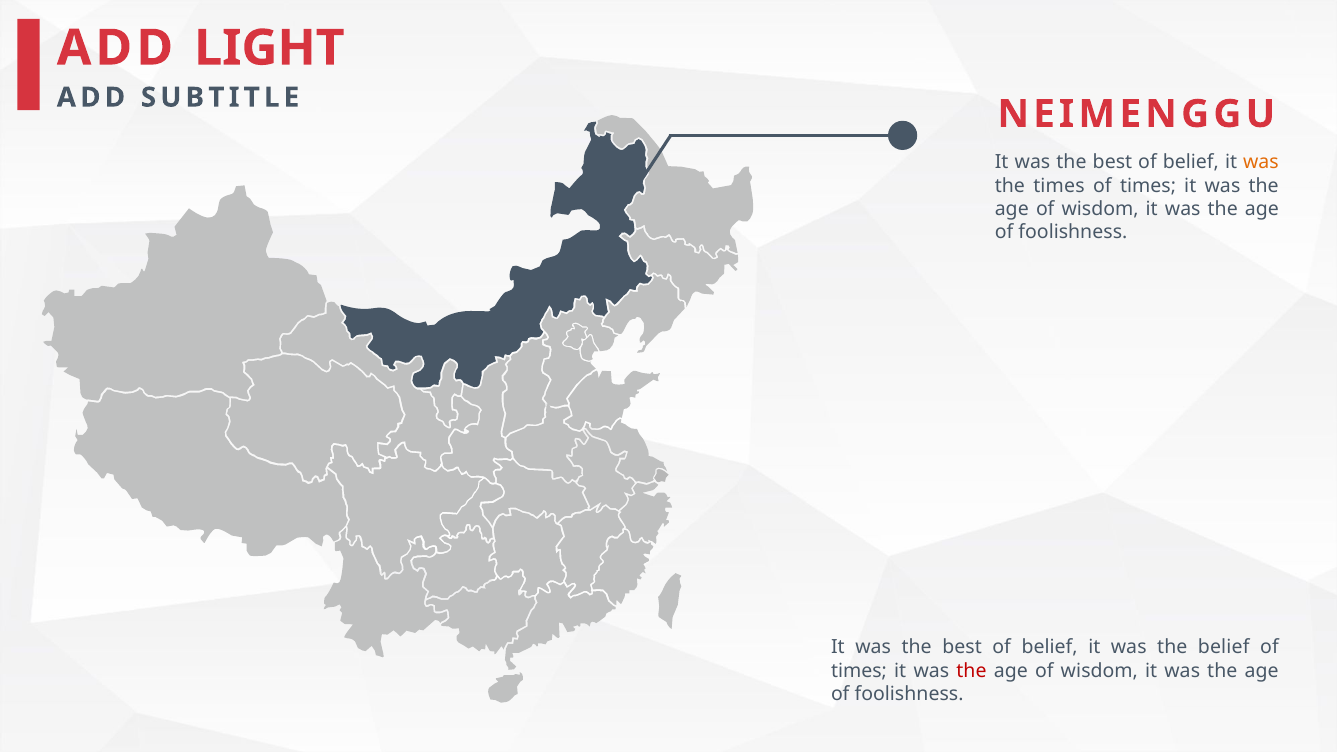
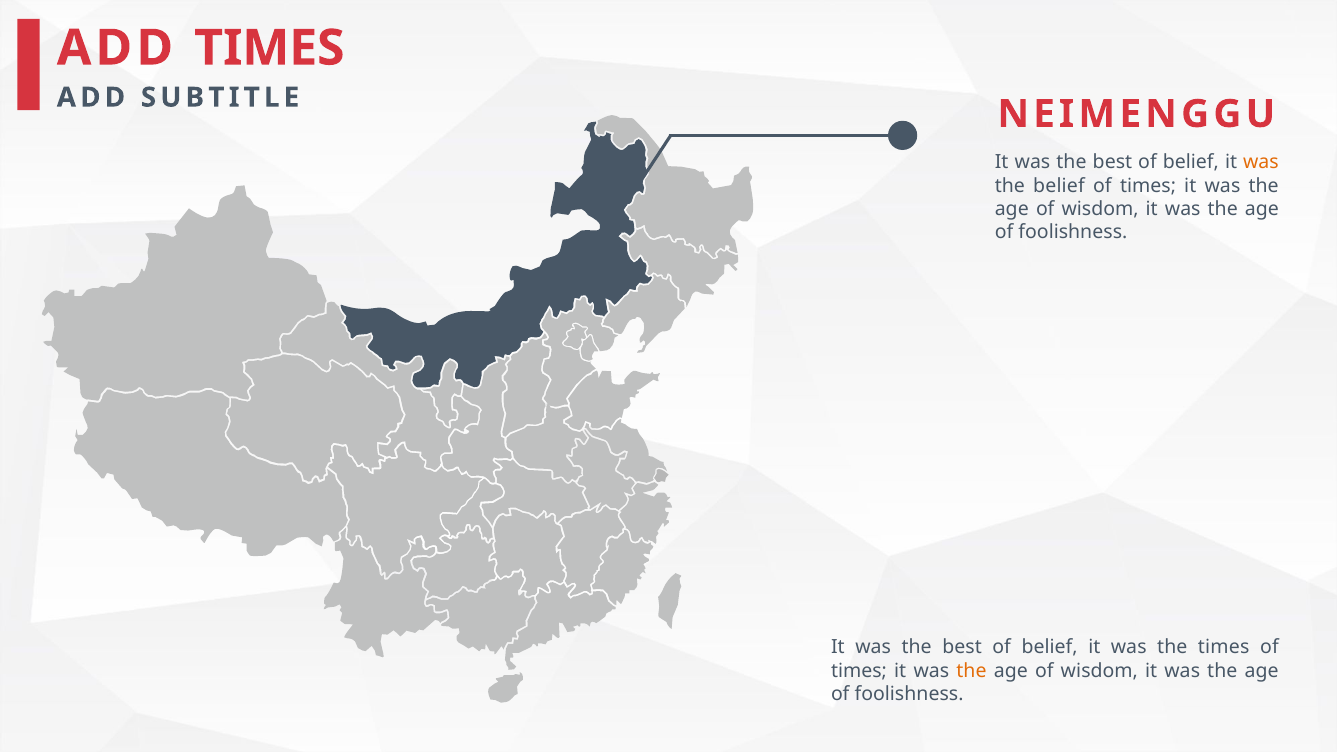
ADD LIGHT: LIGHT -> TIMES (269, 48)
the times: times -> belief (1059, 186)
the belief: belief -> times (1224, 648)
the colour: red -> orange (971, 671)
